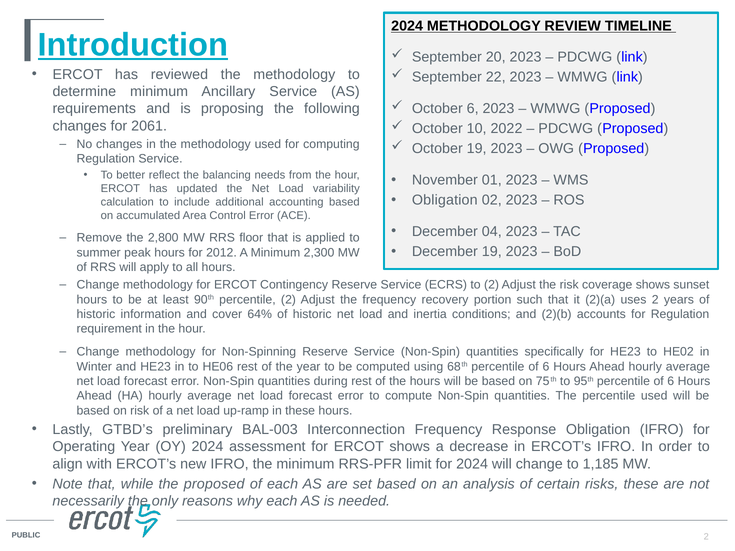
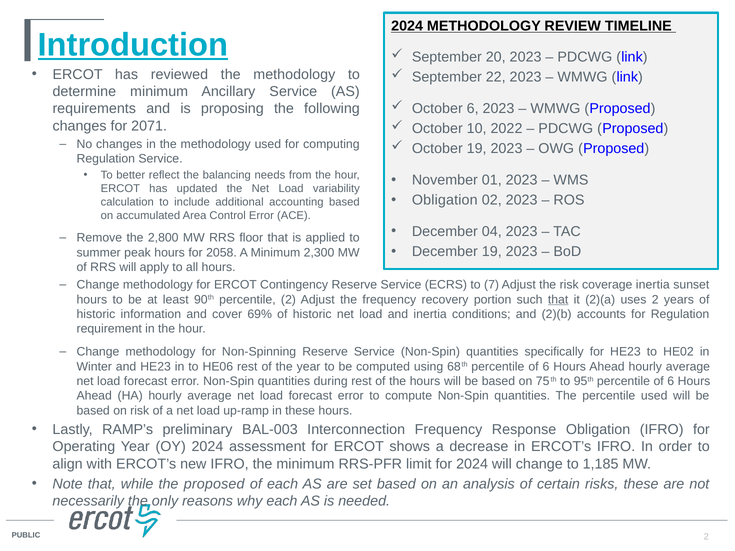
2061: 2061 -> 2071 (149, 126)
2012: 2012 -> 2058 (221, 253)
to 2: 2 -> 7 (492, 285)
coverage shows: shows -> inertia (653, 285)
that underline: none -> present (558, 300)
64%: 64% -> 69% (260, 314)
GTBD’s: GTBD’s -> RAMP’s (128, 430)
